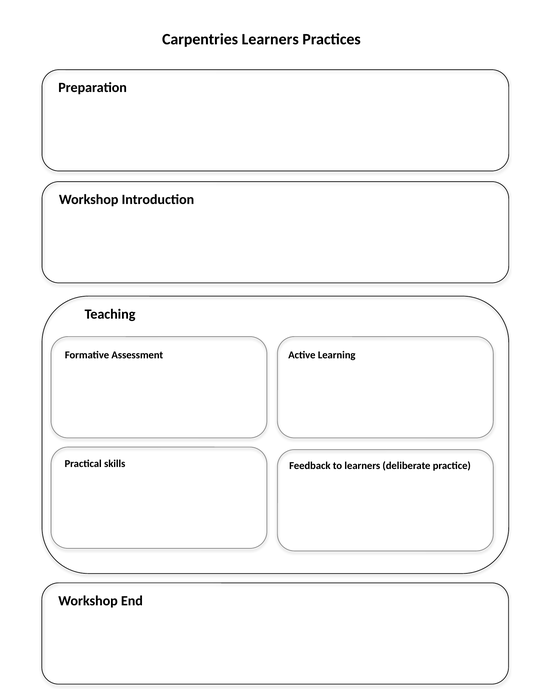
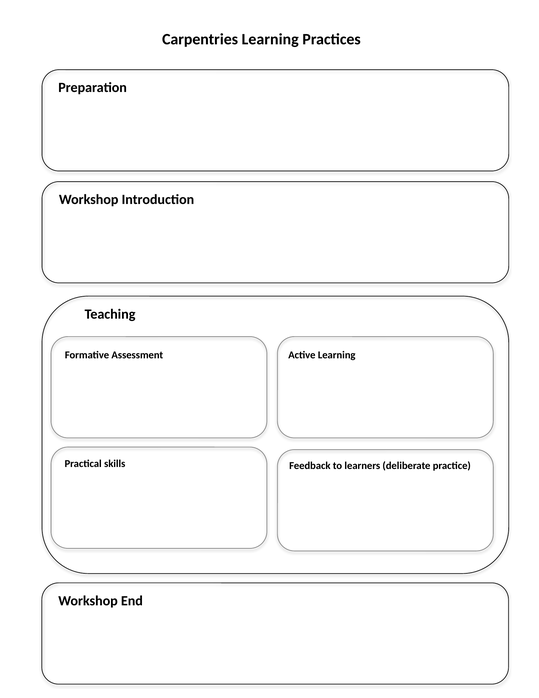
Carpentries Learners: Learners -> Learning (270, 39)
